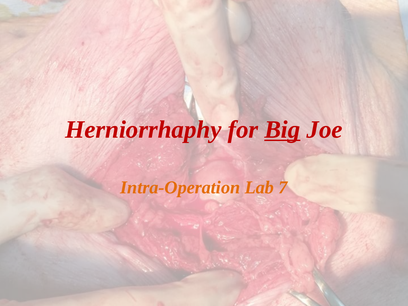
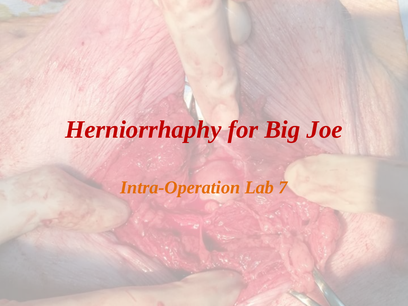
Big underline: present -> none (282, 130)
